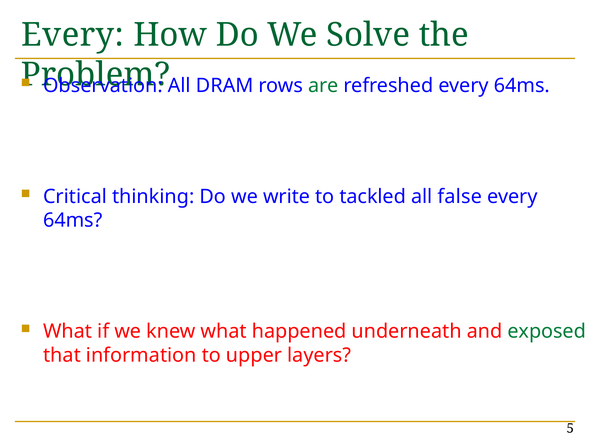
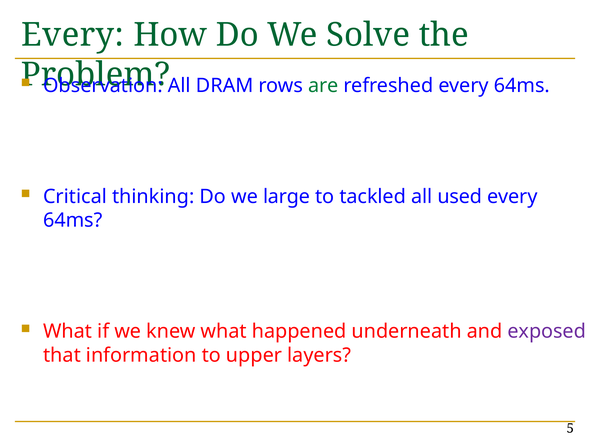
write: write -> large (287, 197)
false: false -> used (460, 197)
exposed colour: green -> purple (547, 332)
